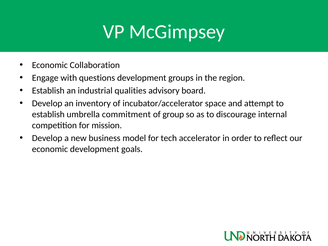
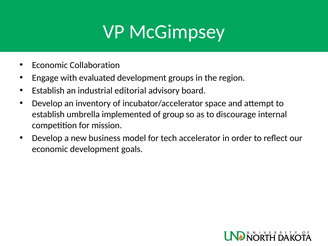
questions: questions -> evaluated (97, 78)
qualities: qualities -> editorial (130, 91)
commitment: commitment -> implemented (126, 114)
